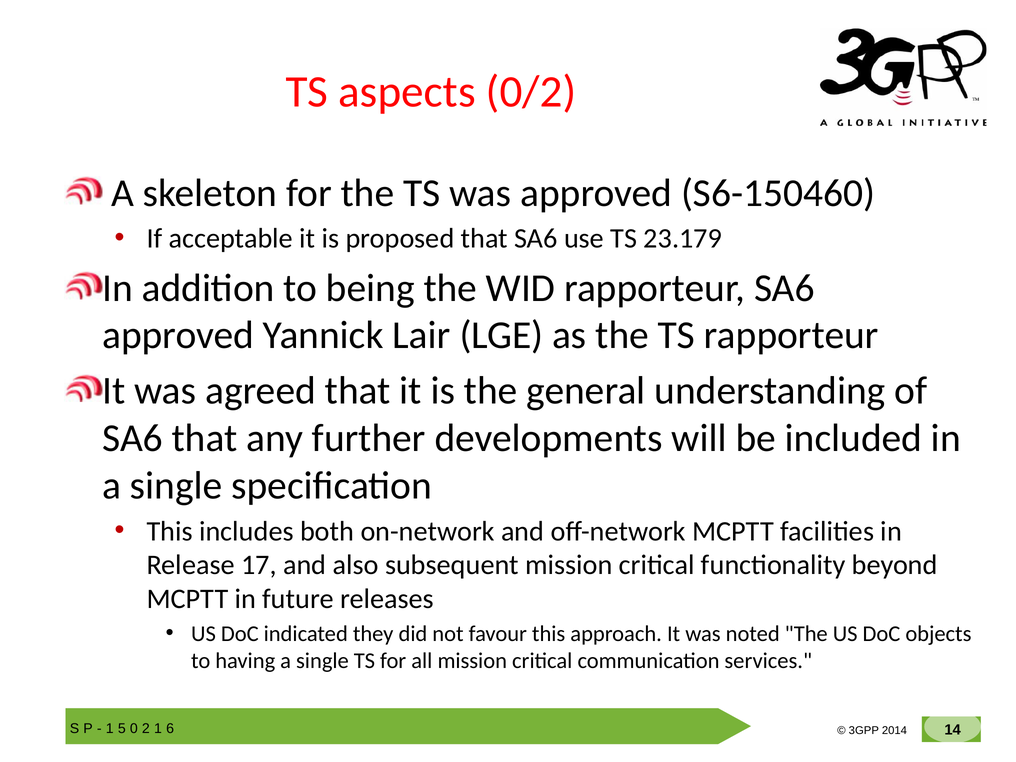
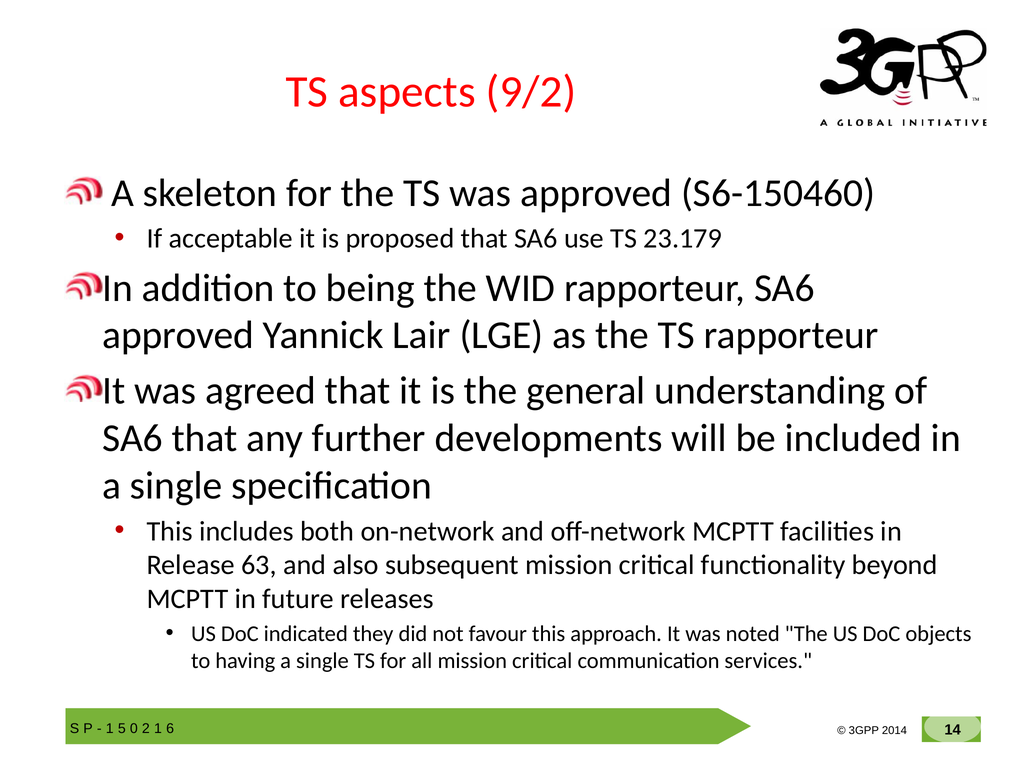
0/2: 0/2 -> 9/2 (531, 92)
17: 17 -> 63 (259, 565)
